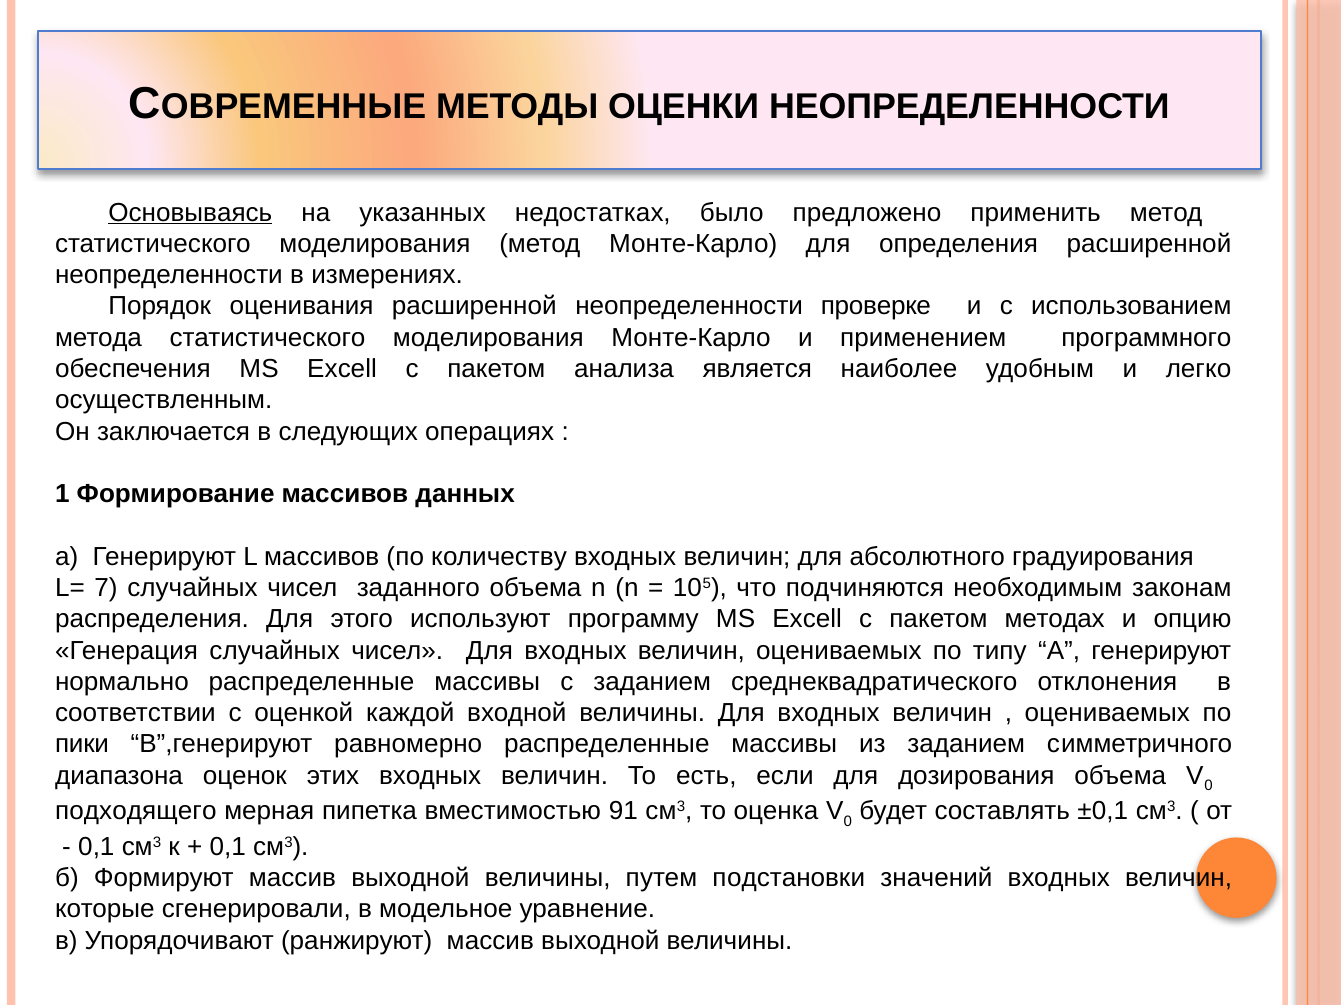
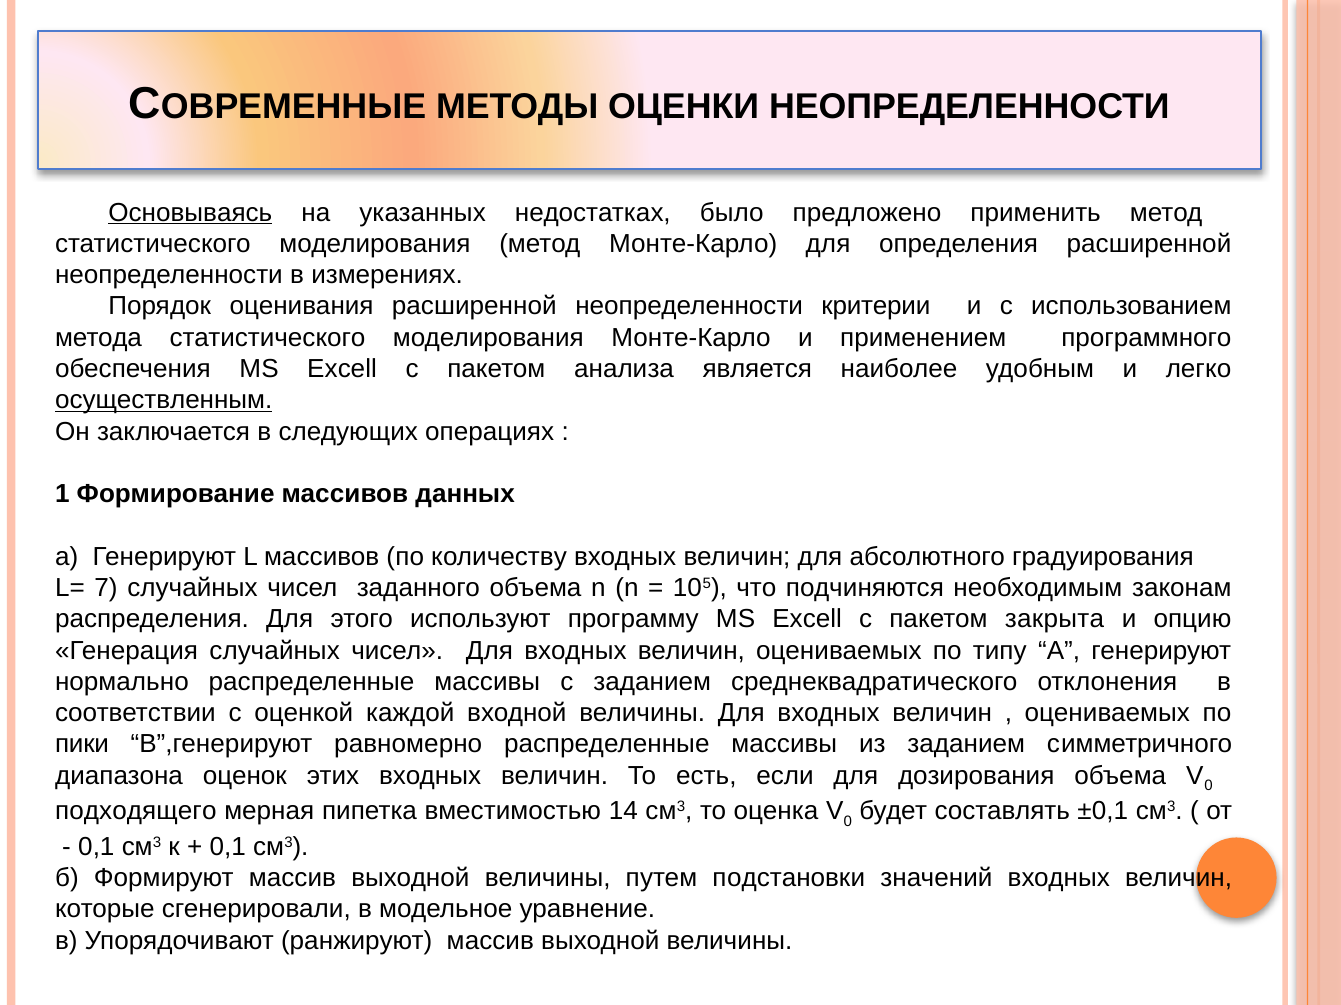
проверке: проверке -> критерии (876, 307)
осуществленным underline: none -> present (164, 401)
методах: методах -> закрыта (1054, 620)
91: 91 -> 14 (623, 812)
